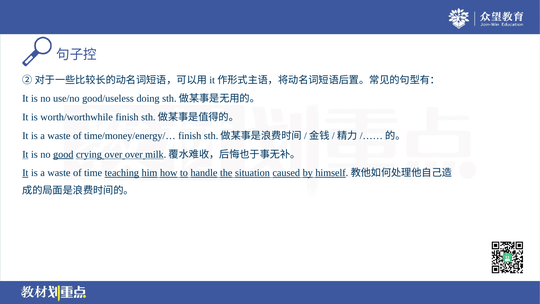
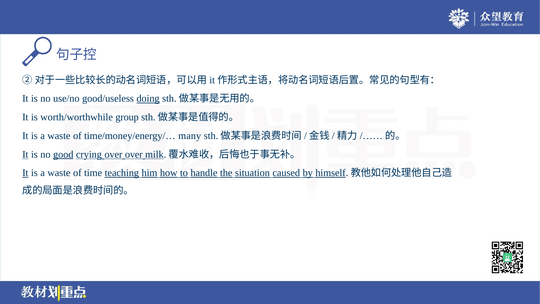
doing underline: none -> present (148, 99)
worth/worthwhile finish: finish -> group (127, 117)
time/money/energy/… finish: finish -> many (190, 136)
